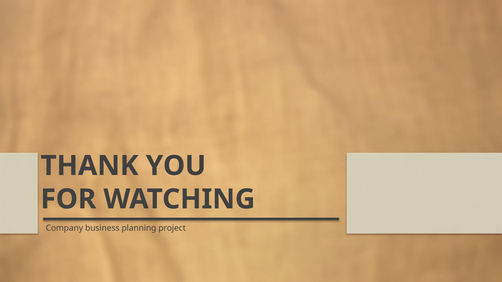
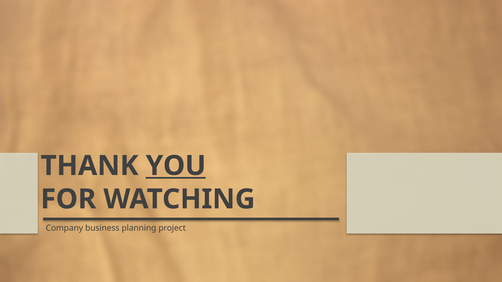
YOU underline: none -> present (176, 166)
